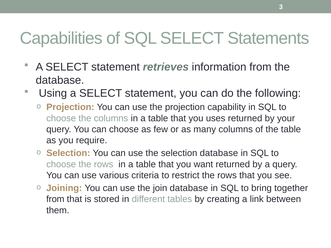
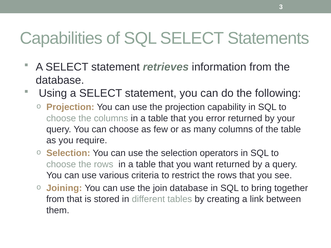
uses: uses -> error (216, 118)
selection database: database -> operators (219, 153)
